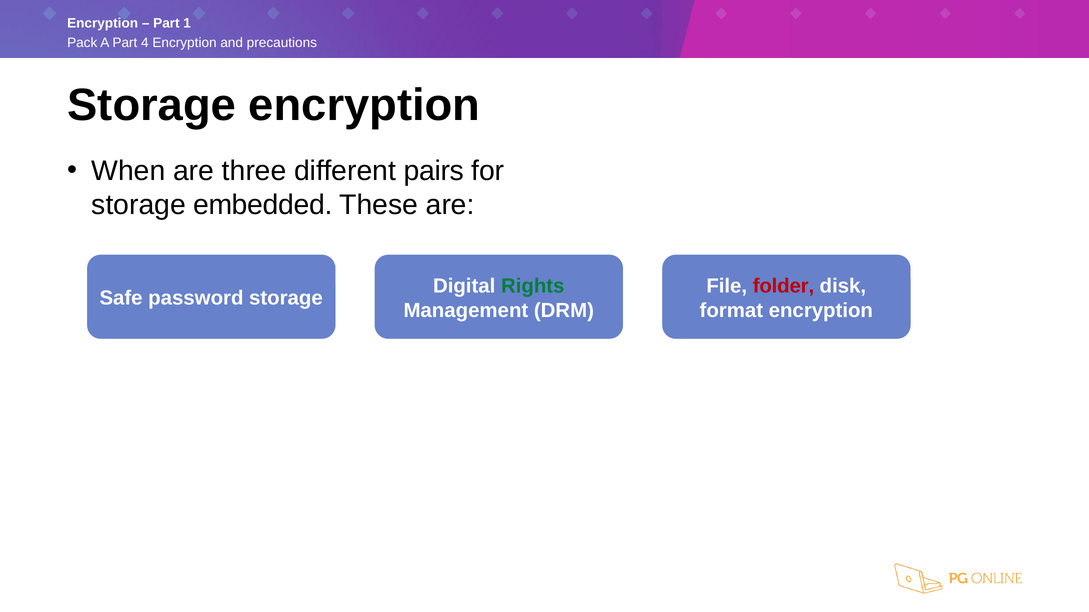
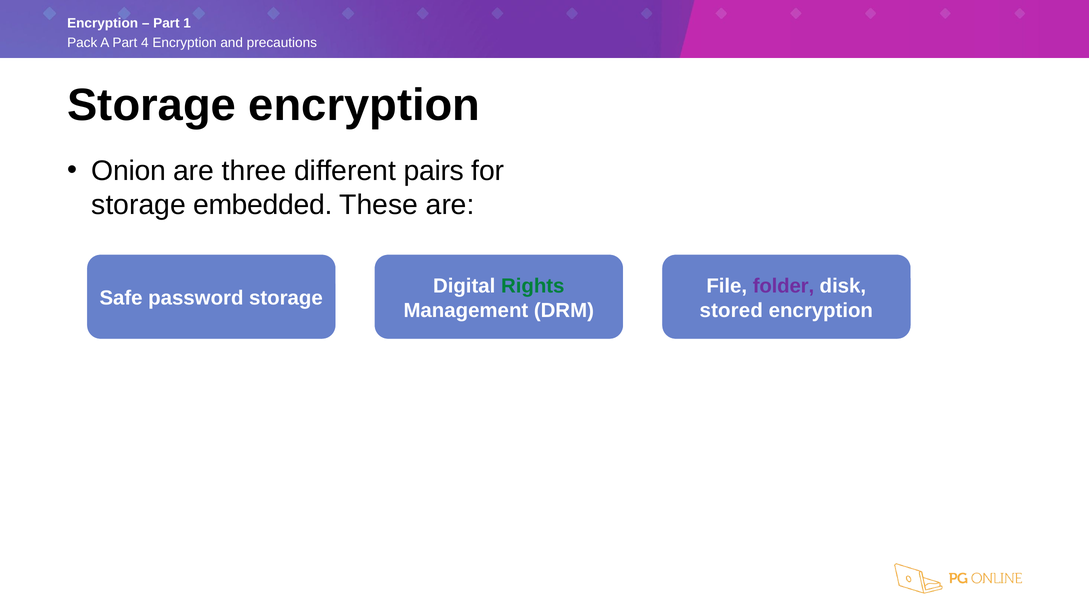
When: When -> Onion (129, 171)
folder colour: red -> purple (783, 286)
format: format -> stored (731, 311)
